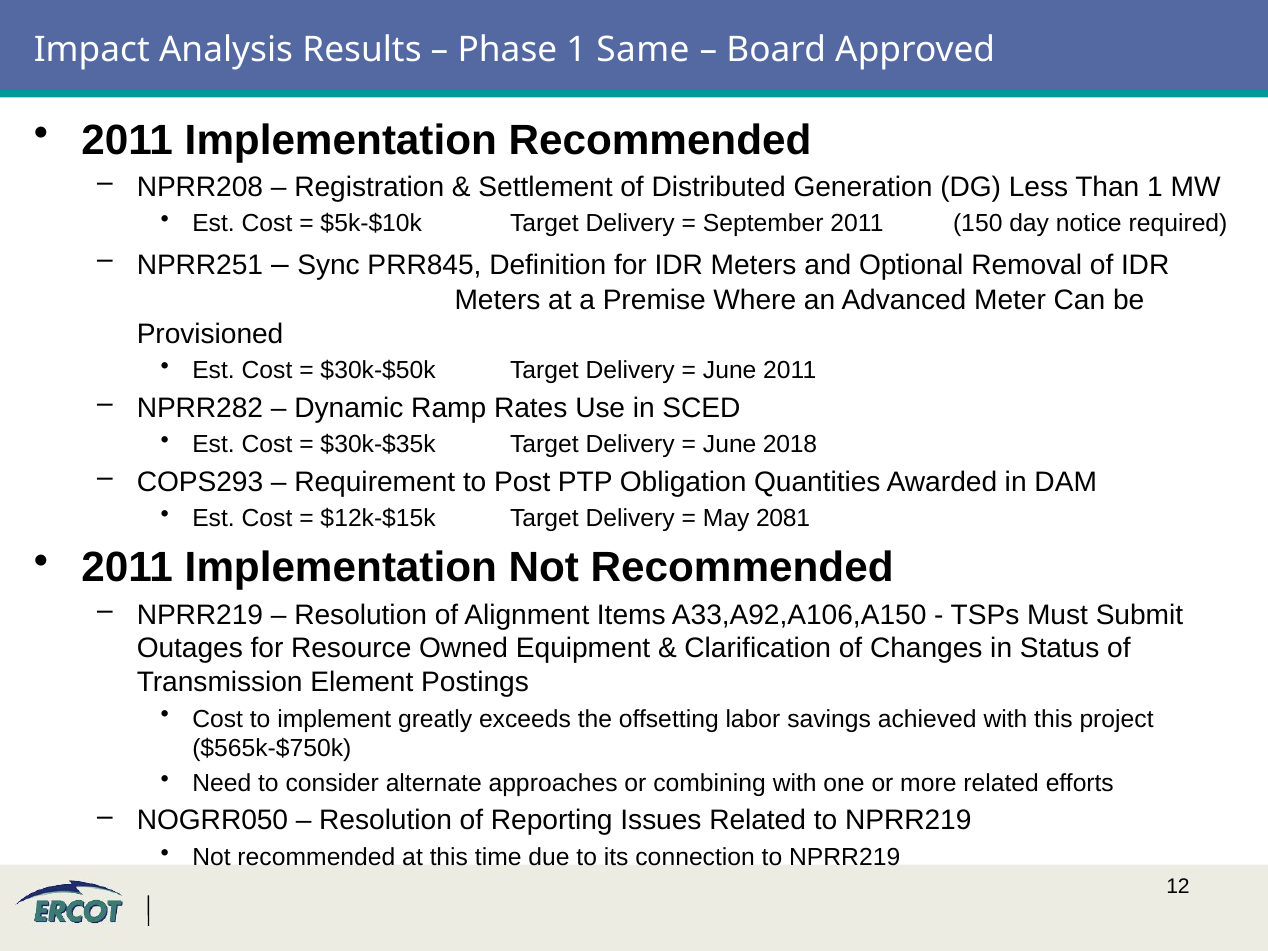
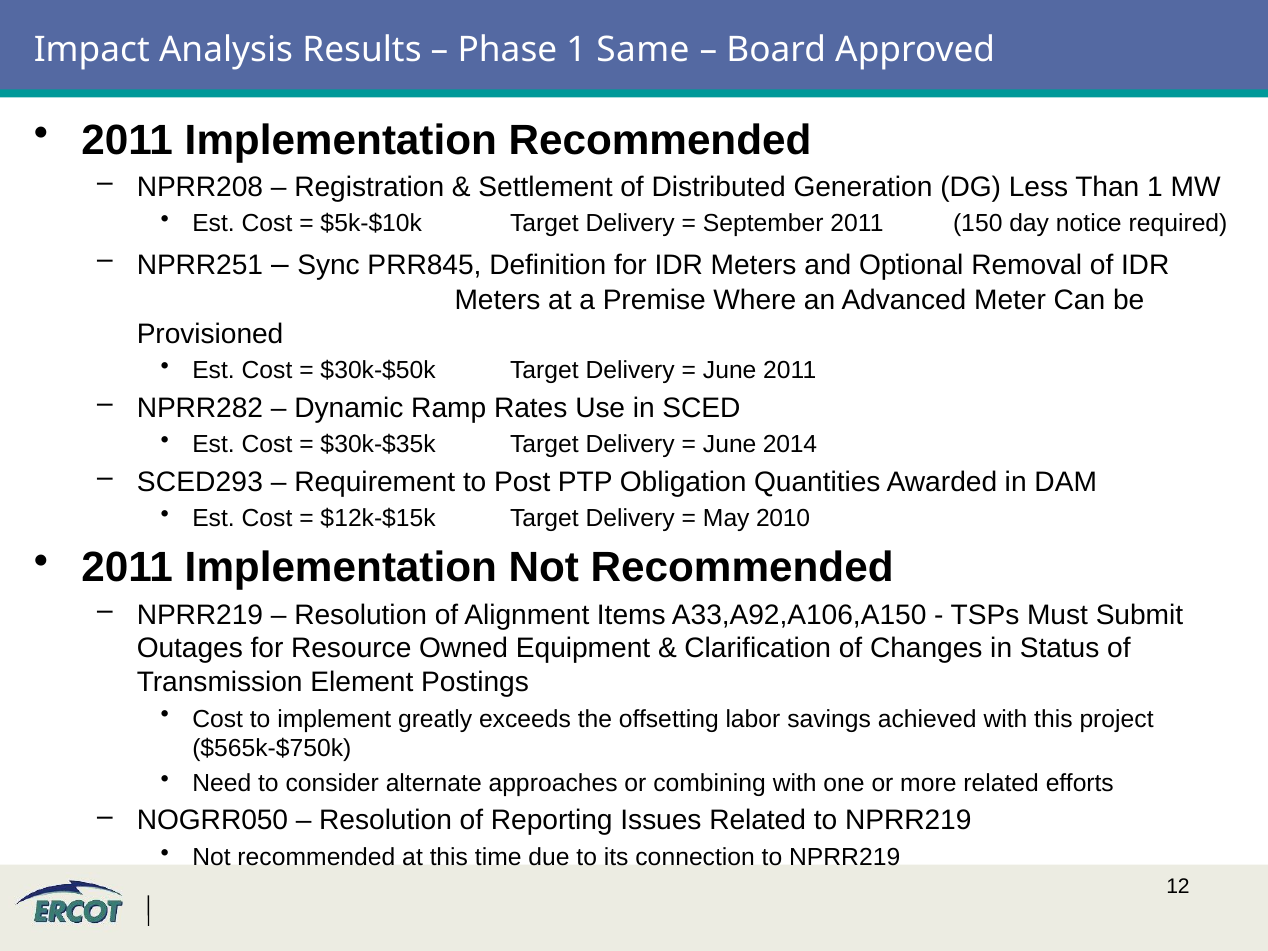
2018: 2018 -> 2014 (790, 444)
COPS293: COPS293 -> SCED293 (200, 482)
2081: 2081 -> 2010 (783, 518)
